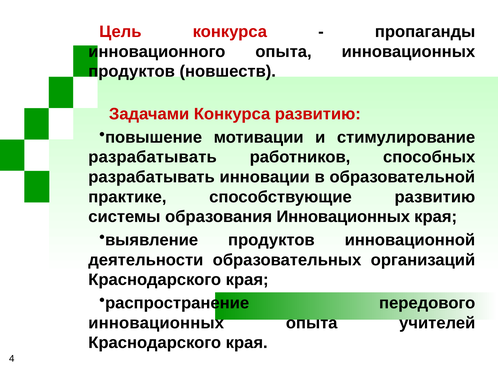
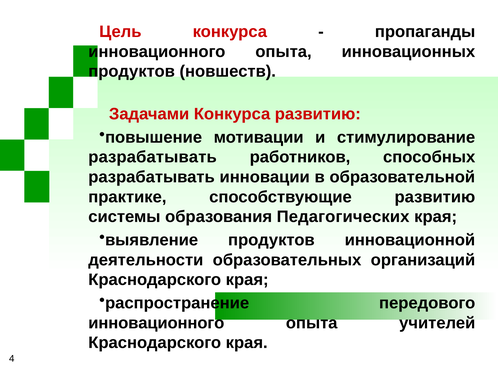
образования Инновационных: Инновационных -> Педагогических (343, 217)
инновационных: инновационных -> инновационного (156, 323)
